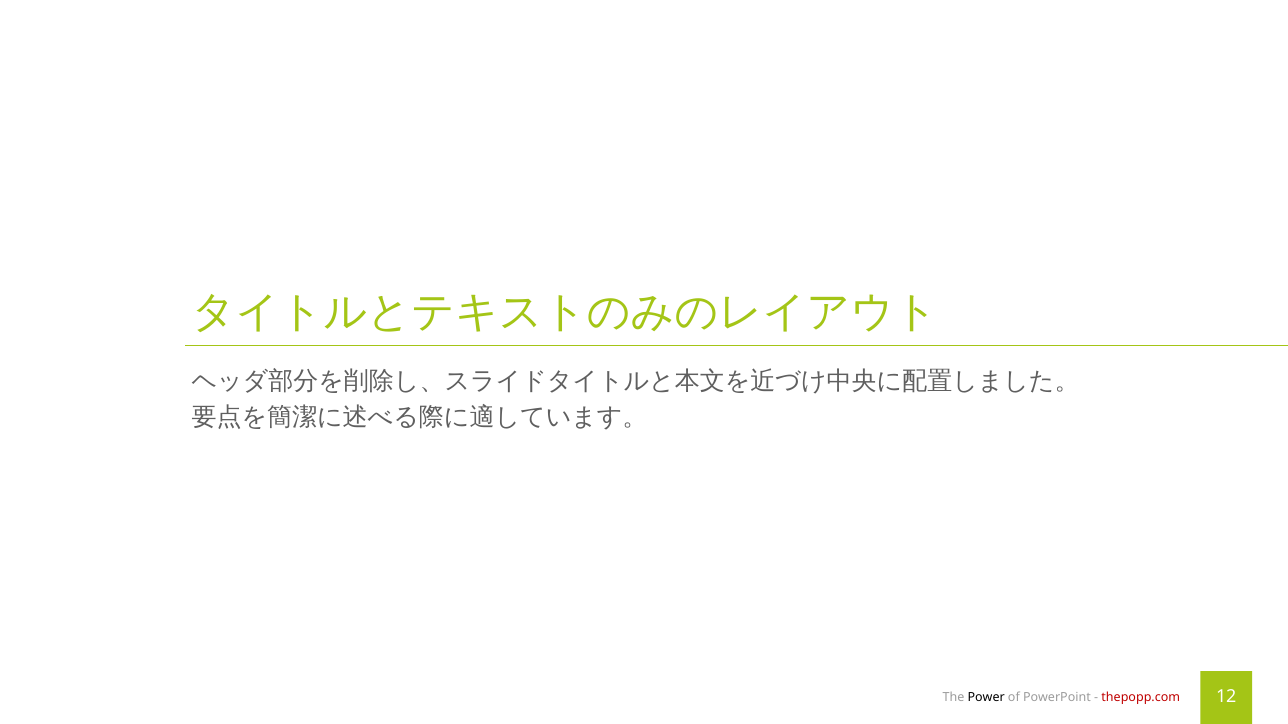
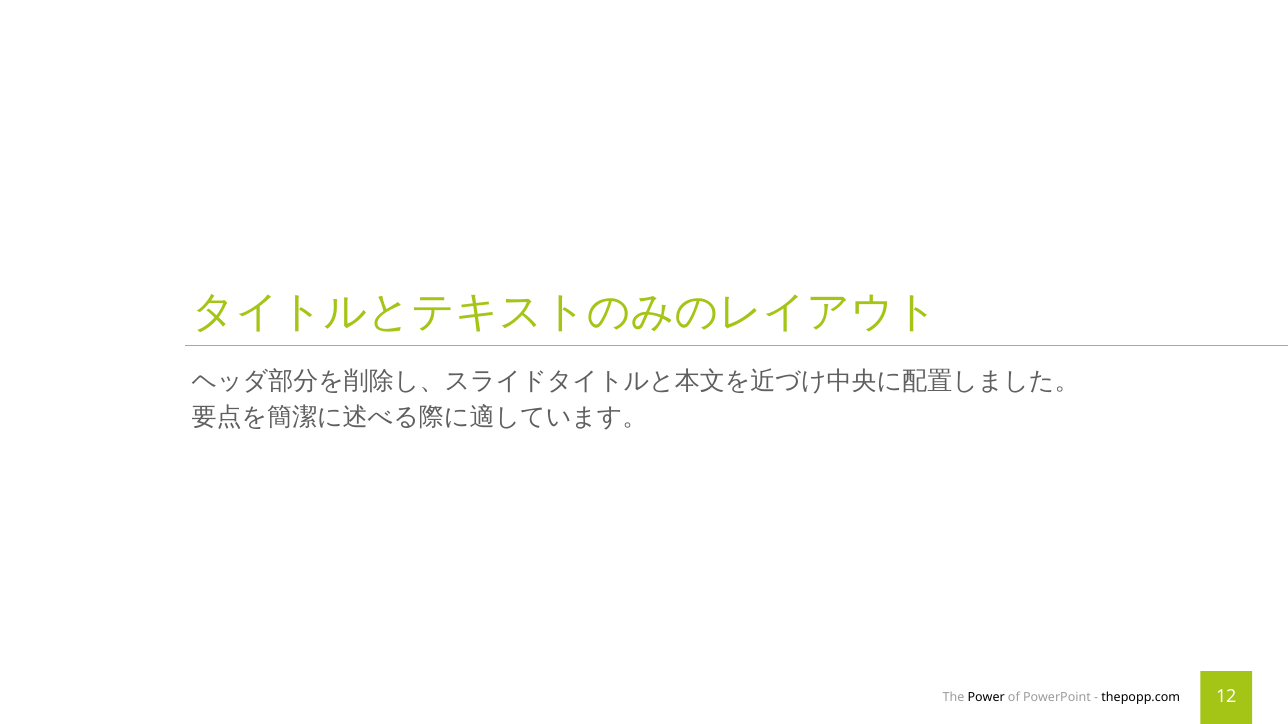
thepopp.com colour: red -> black (1141, 698)
